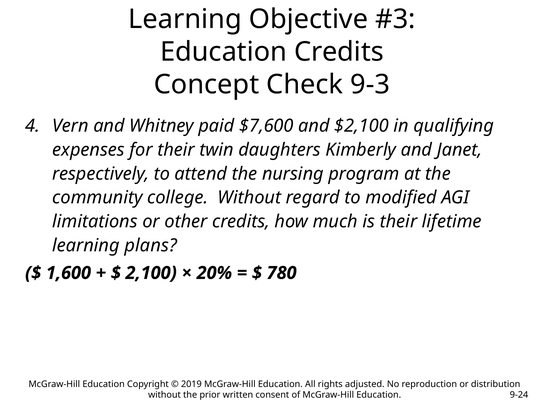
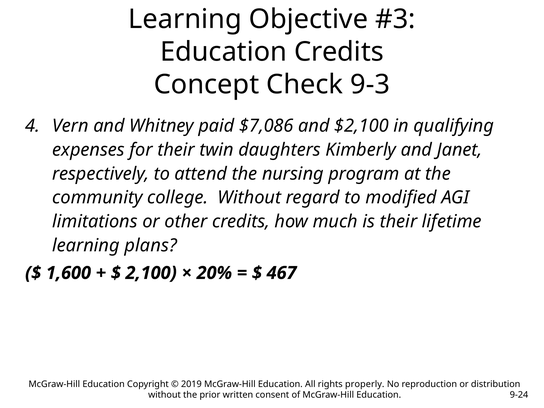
$7,600: $7,600 -> $7,086 (266, 126)
780: 780 -> 467 (282, 273)
adjusted: adjusted -> properly (365, 384)
